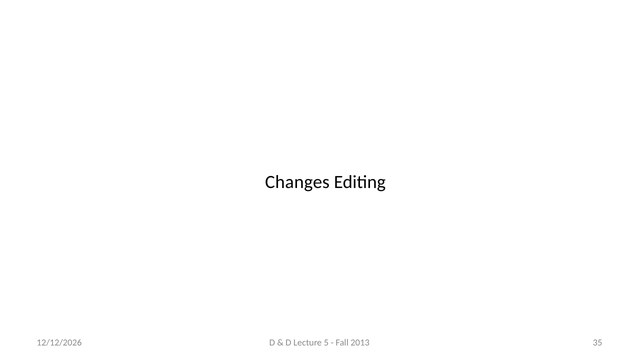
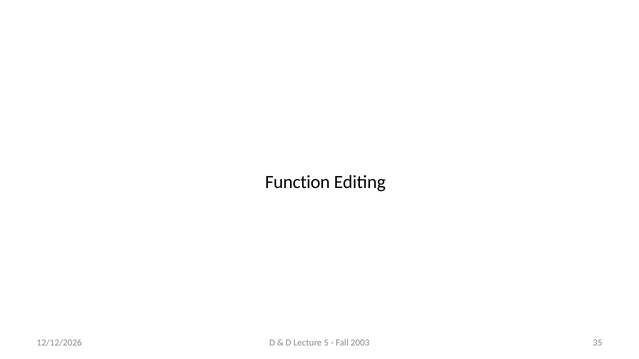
Changes: Changes -> Function (298, 183)
2013: 2013 -> 2003 (360, 343)
